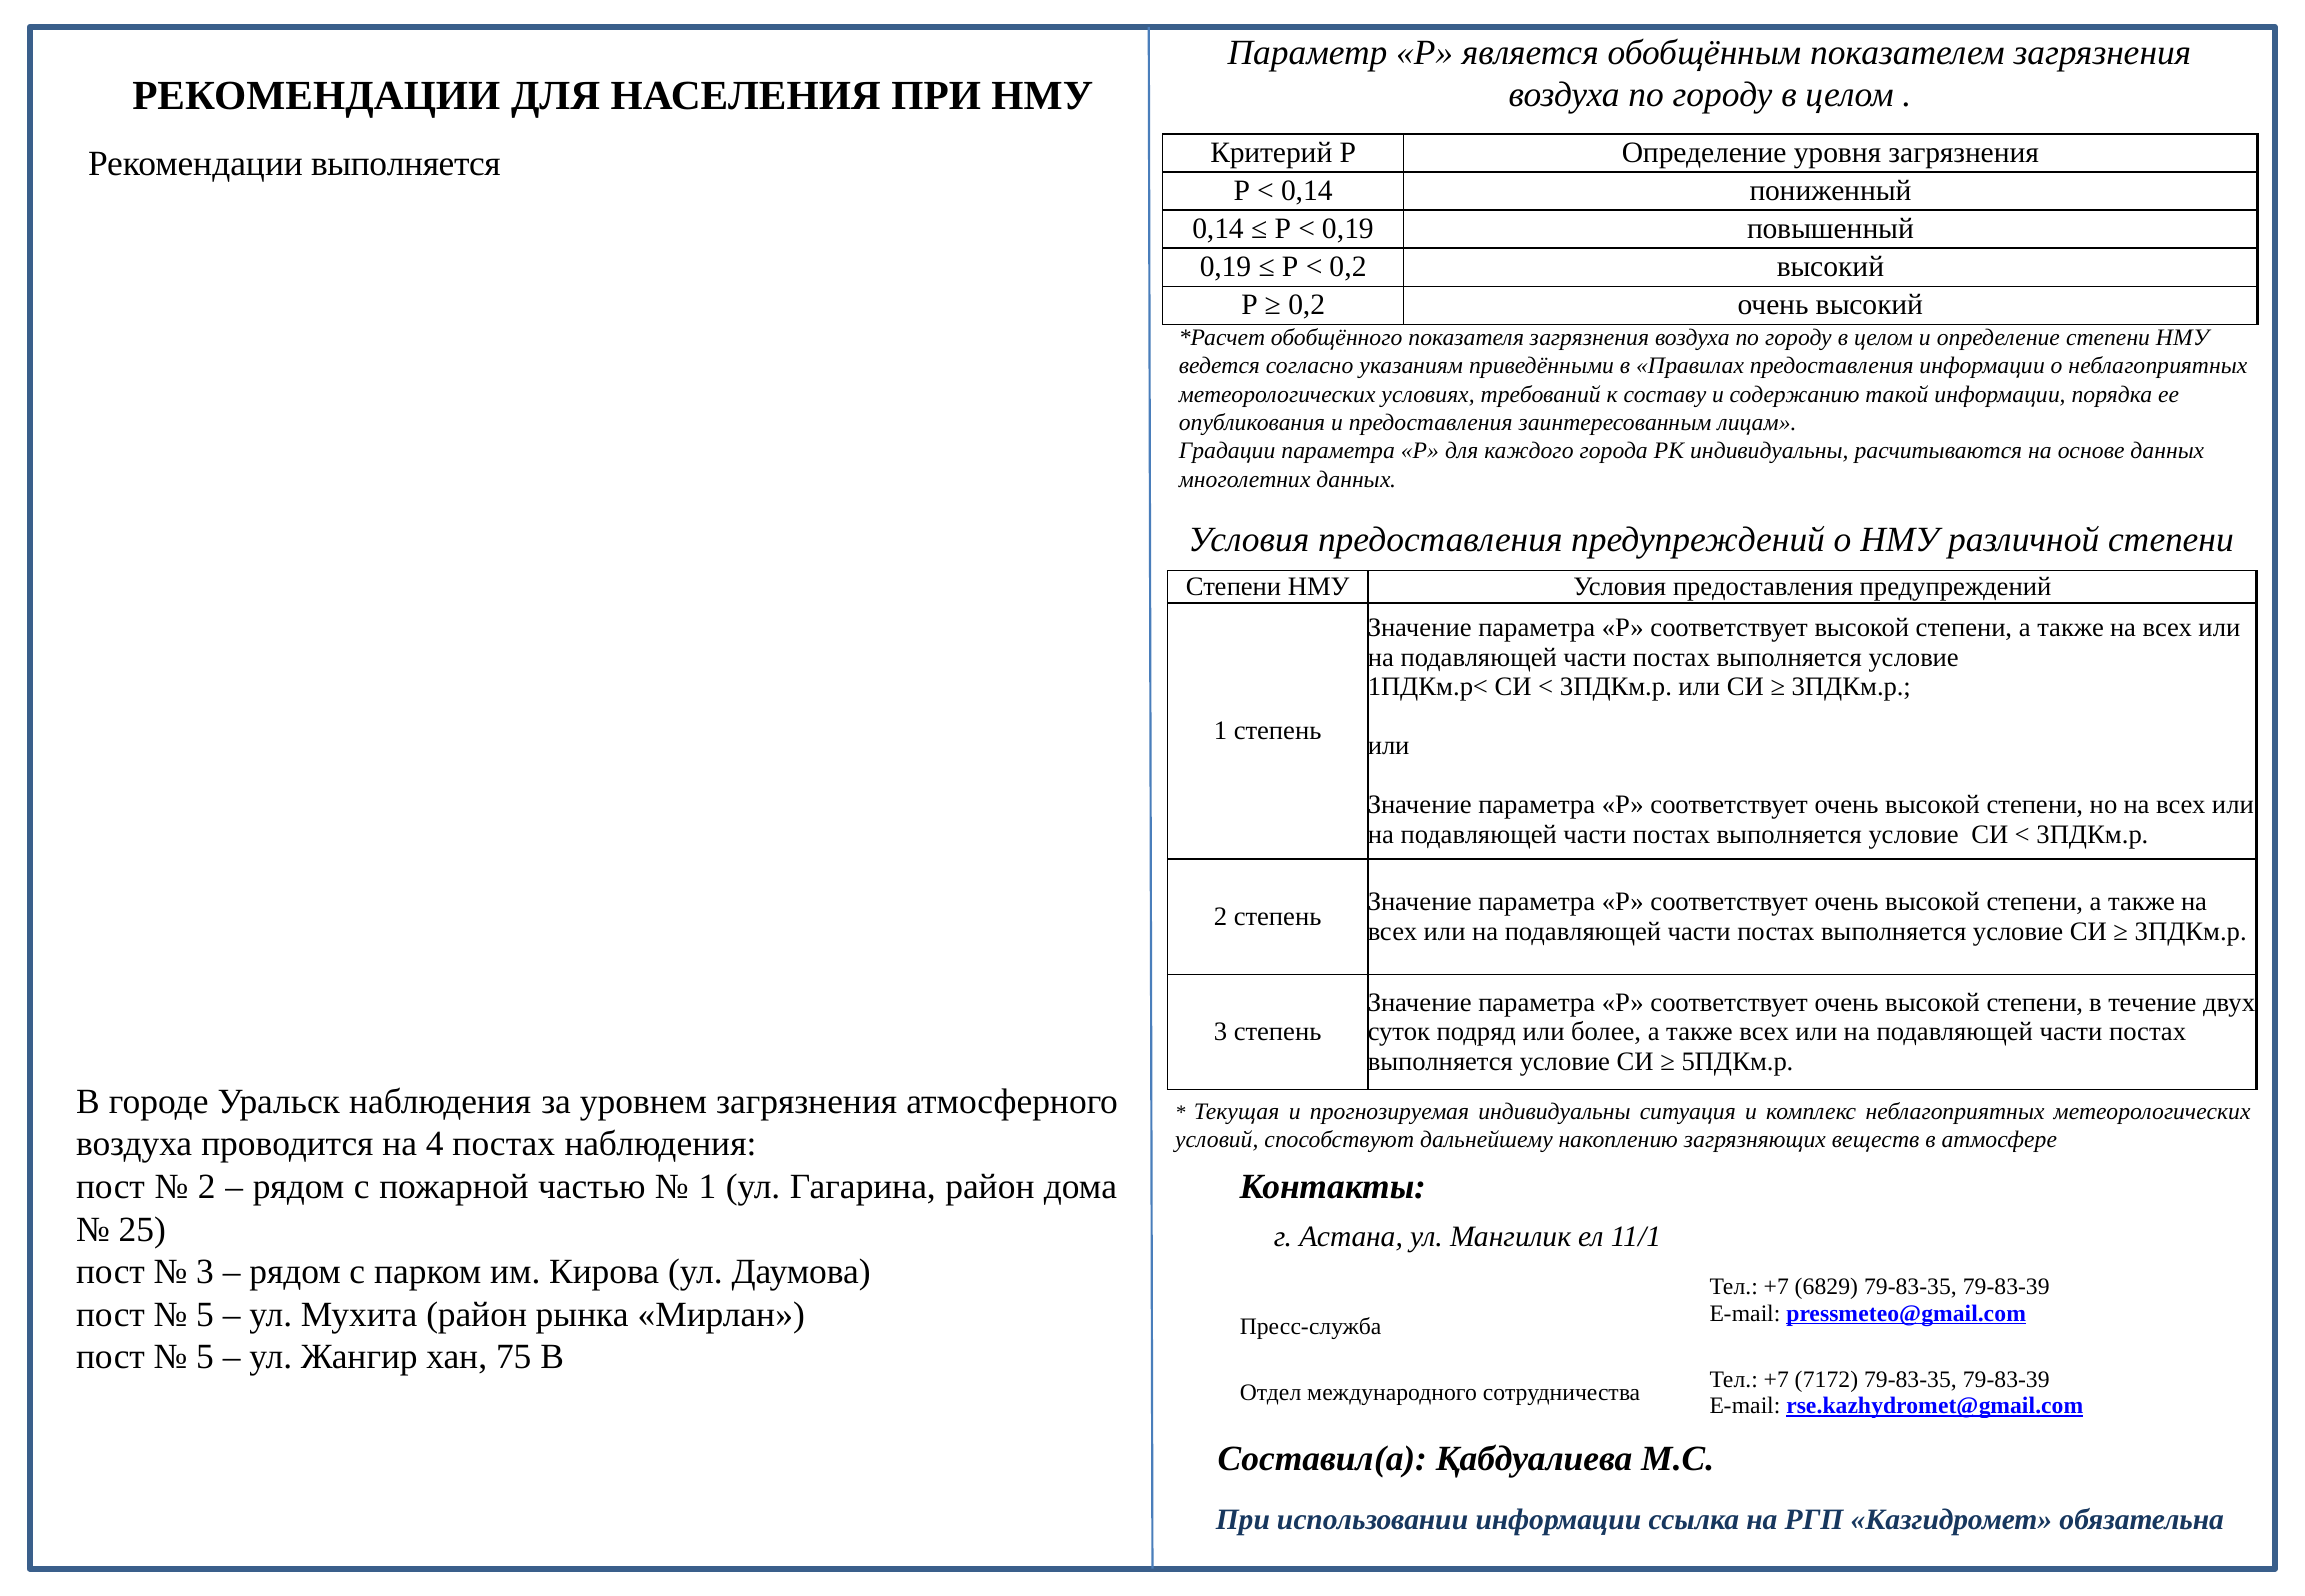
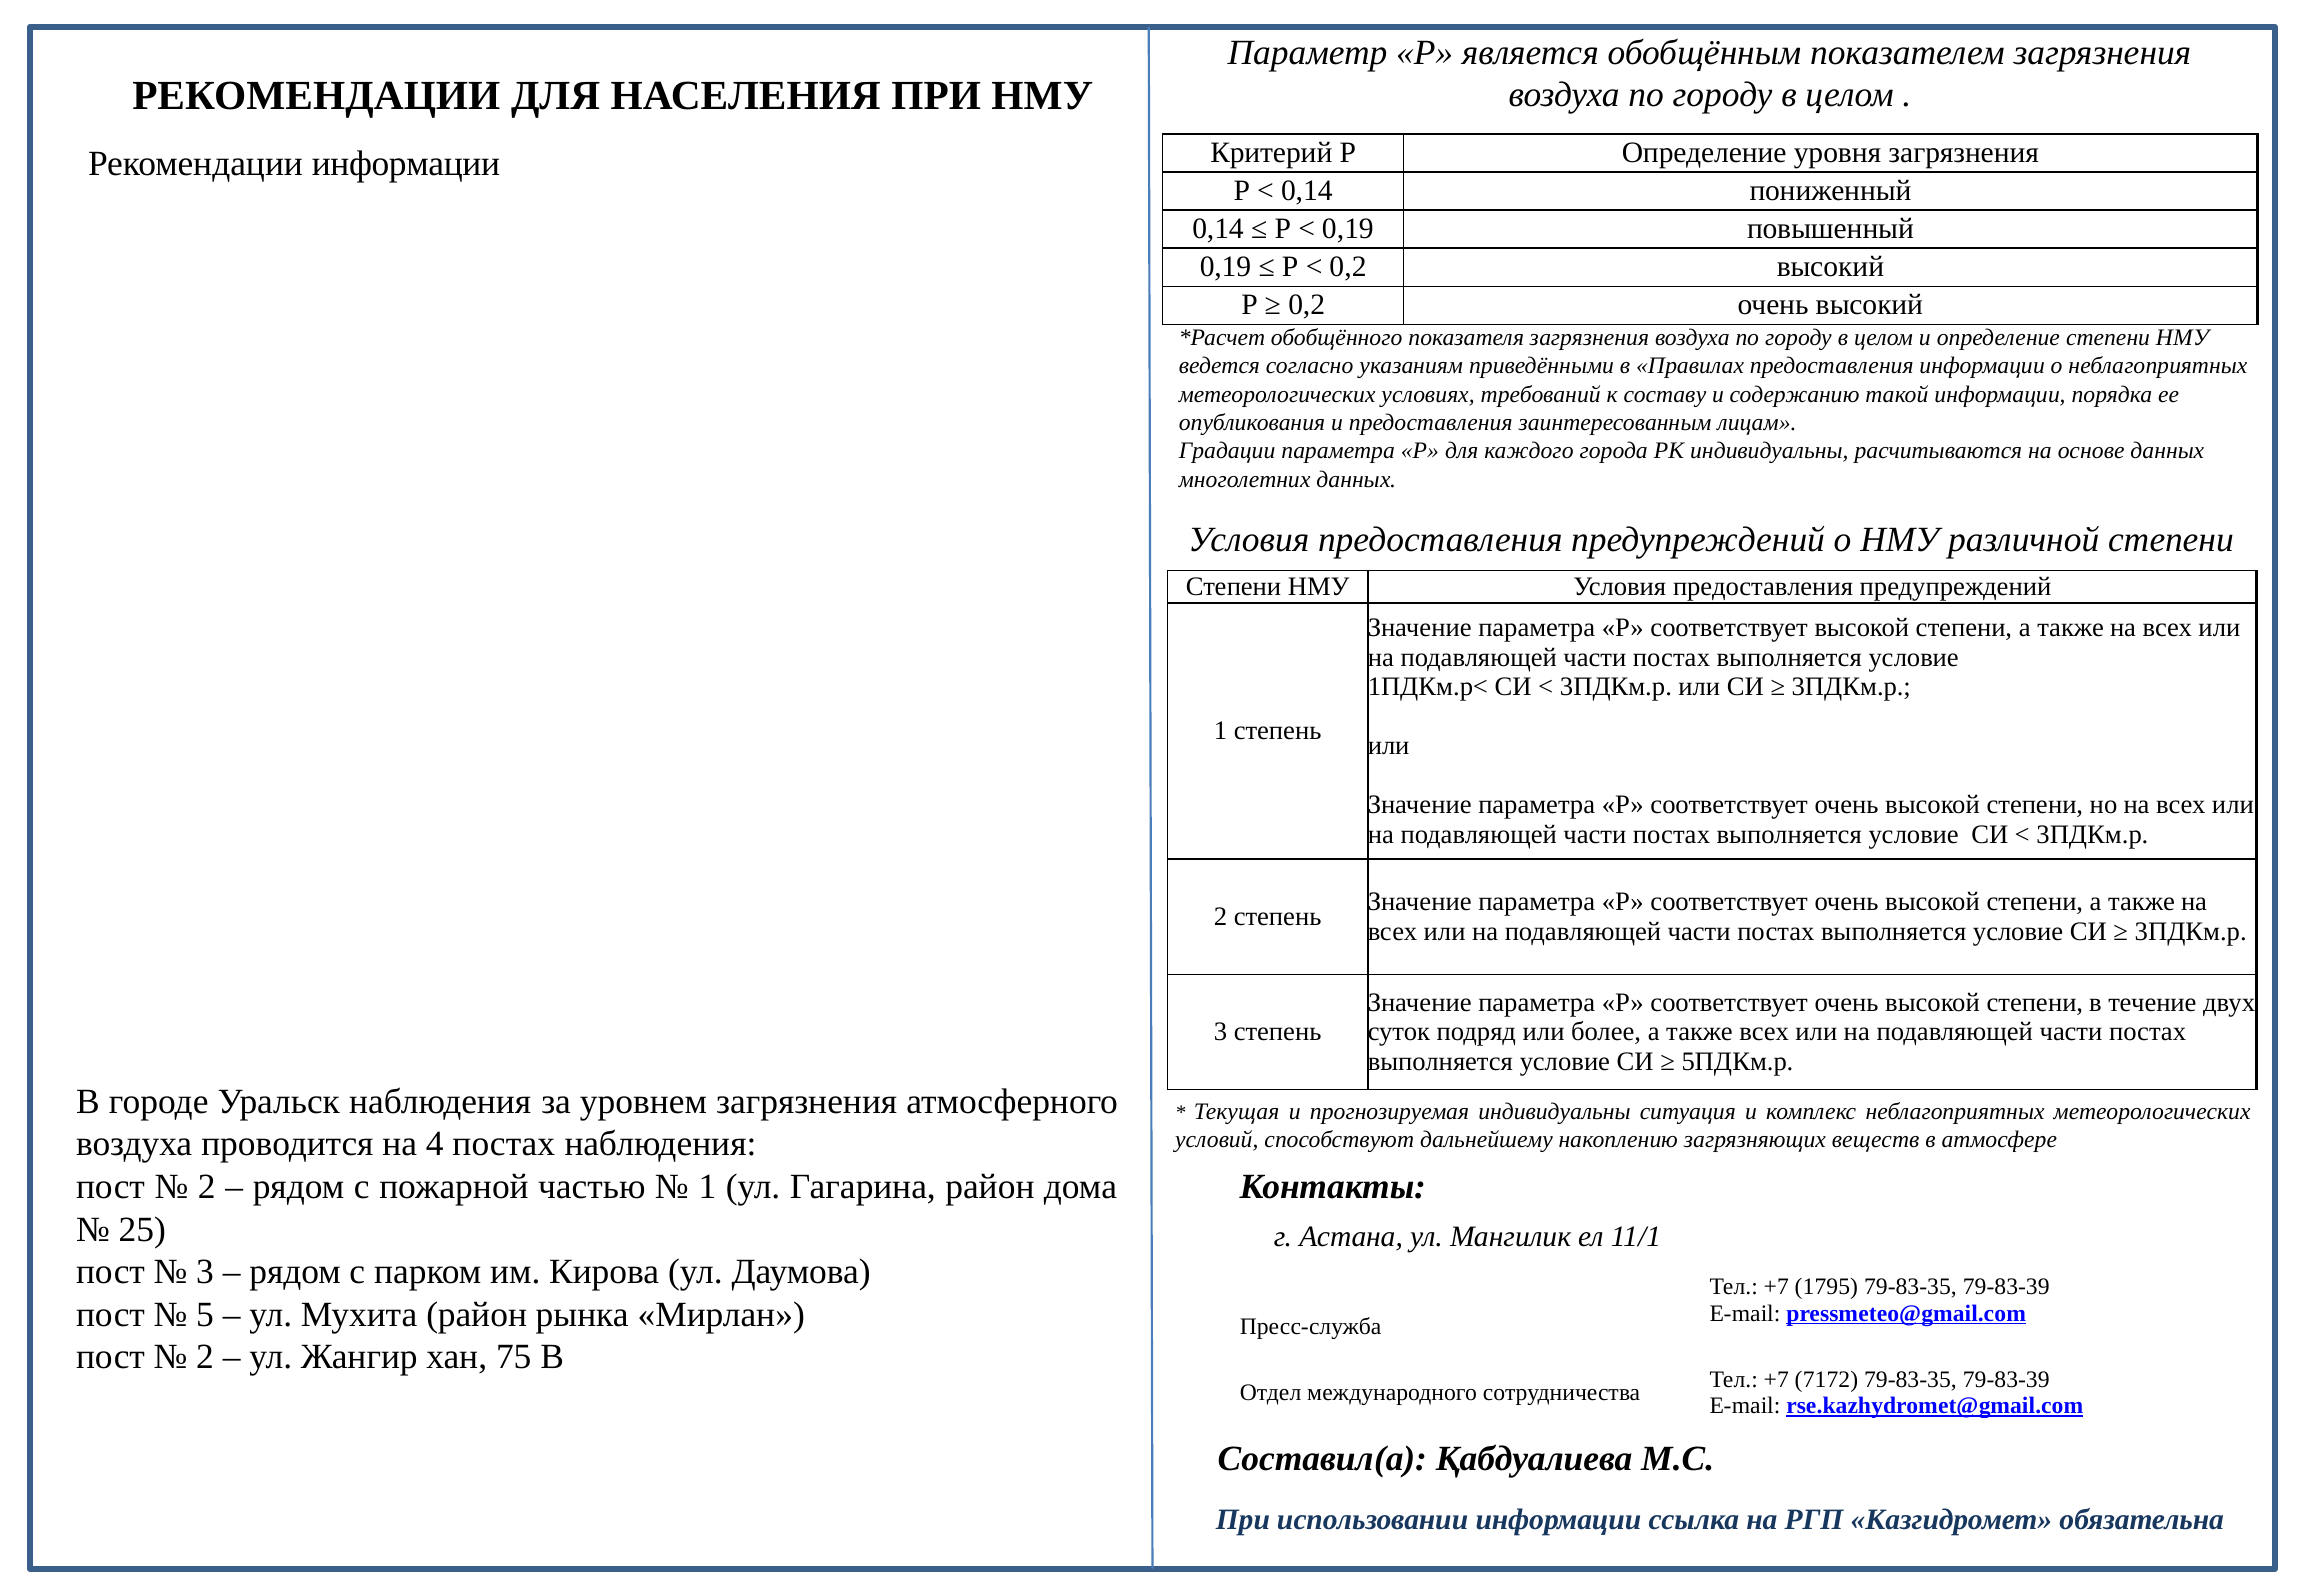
Рекомендации выполняется: выполняется -> информации (406, 163)
6829: 6829 -> 1795 (1826, 1287)
5: 5 -> 2 (205, 1357)
